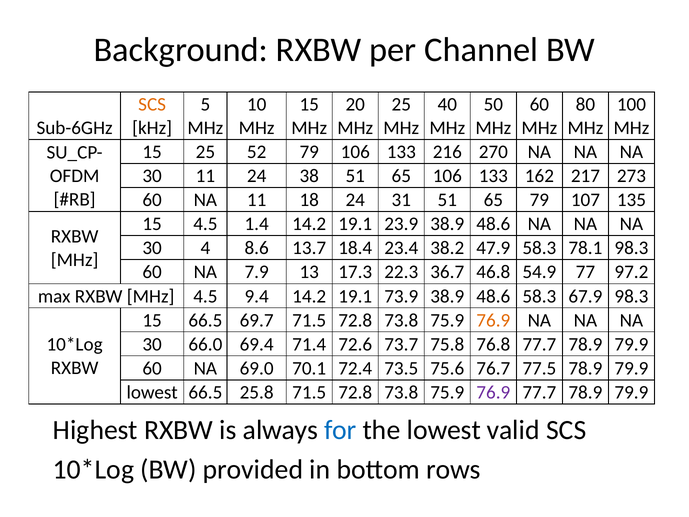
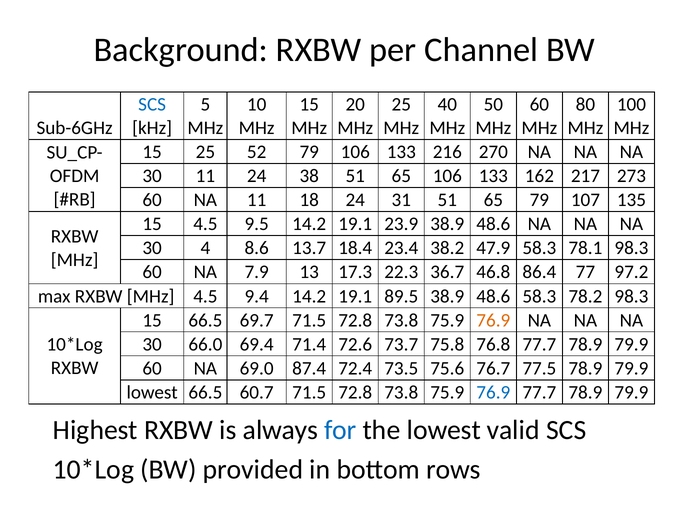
SCS colour: orange -> blue (152, 104)
1.4: 1.4 -> 9.5 (257, 224)
54.9: 54.9 -> 86.4 (539, 272)
73.9: 73.9 -> 89.5 (401, 296)
67.9: 67.9 -> 78.2 (585, 296)
70.1: 70.1 -> 87.4 (309, 368)
25.8: 25.8 -> 60.7 (257, 392)
76.9 colour: purple -> blue (493, 392)
